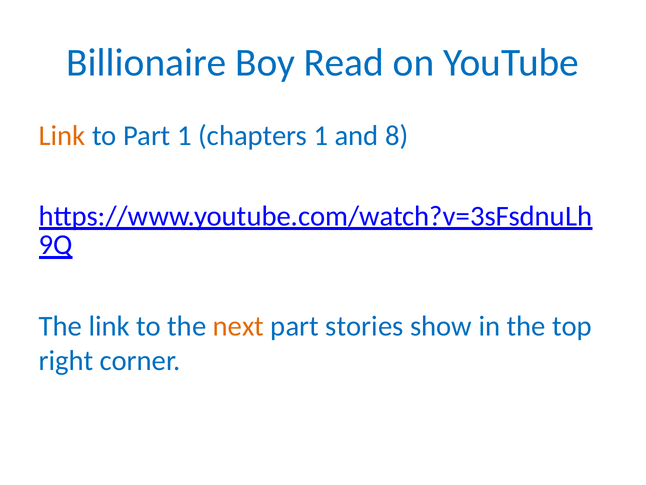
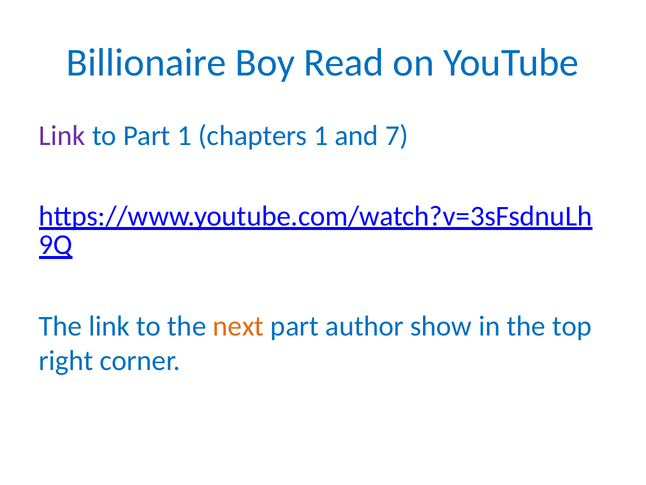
Link colour: orange -> purple (62, 136)
8: 8 -> 7 (397, 136)
stories: stories -> author (365, 326)
